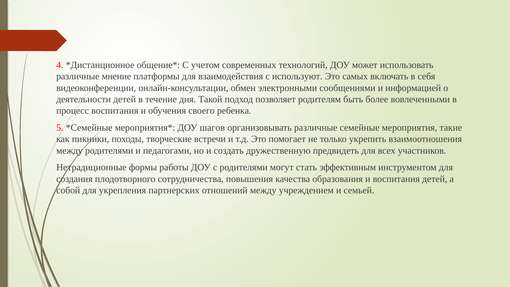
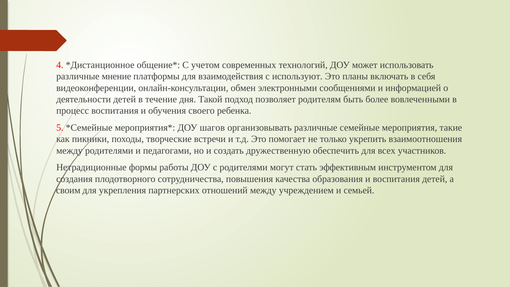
самых: самых -> планы (355, 76)
предвидеть: предвидеть -> обеспечить (336, 151)
собой: собой -> своим (68, 190)
